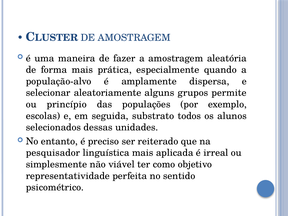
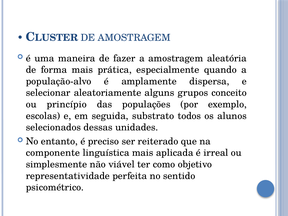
permite: permite -> conceito (229, 93)
pesquisador: pesquisador -> componente (53, 153)
